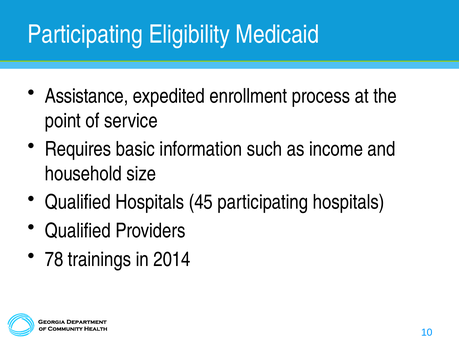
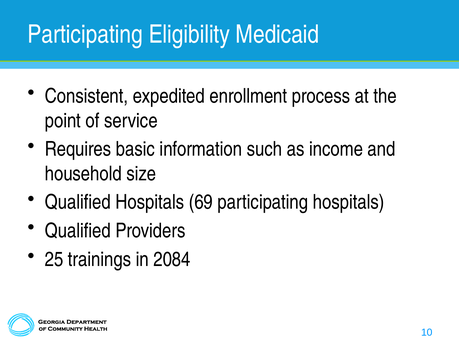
Assistance: Assistance -> Consistent (86, 96)
45: 45 -> 69 (201, 202)
78: 78 -> 25 (54, 260)
2014: 2014 -> 2084 (172, 260)
